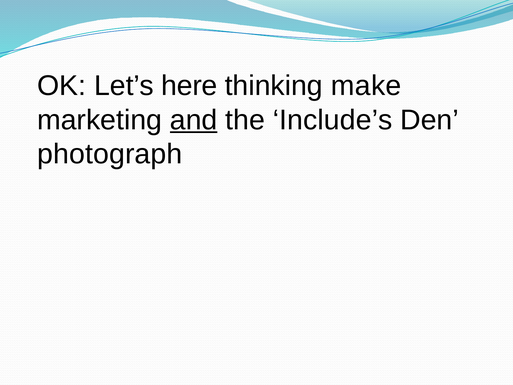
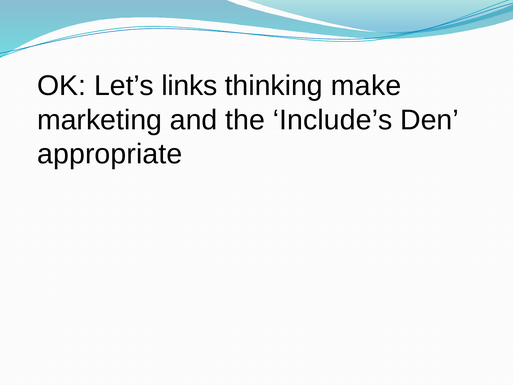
here: here -> links (189, 86)
and underline: present -> none (194, 120)
photograph: photograph -> appropriate (110, 154)
